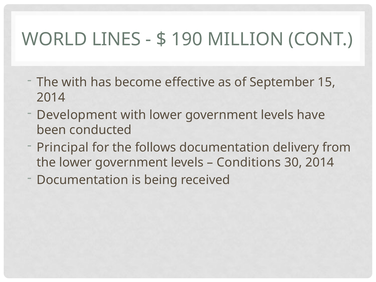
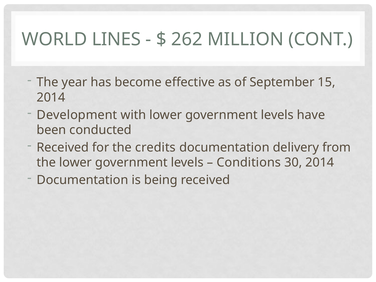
190: 190 -> 262 (187, 39)
The with: with -> year (74, 82)
Principal: Principal -> Received (63, 148)
follows: follows -> credits (155, 148)
